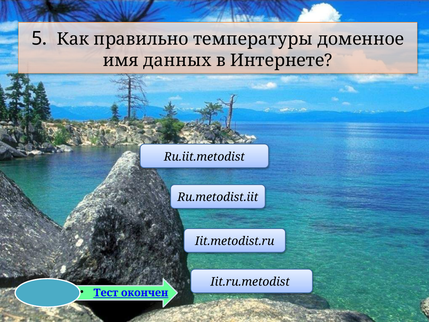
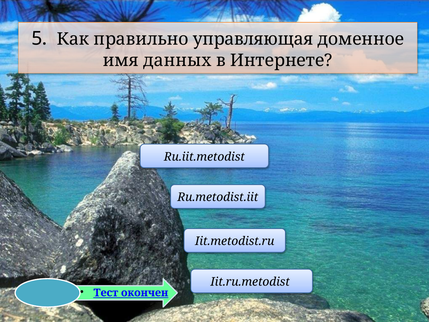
температуры: температуры -> управляющая (253, 39)
